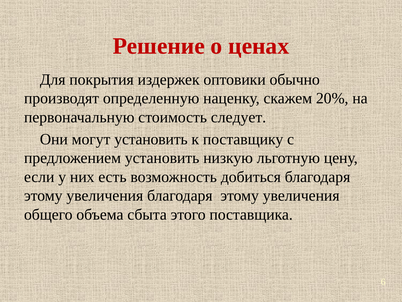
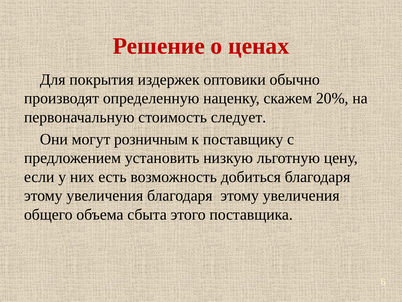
могут установить: установить -> розничным (151, 139)
